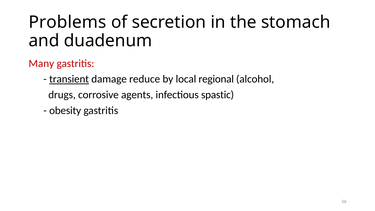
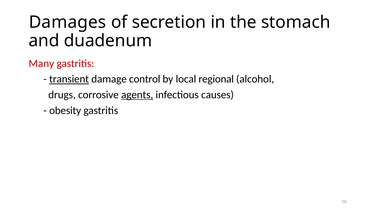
Problems: Problems -> Damages (67, 22)
reduce: reduce -> control (145, 79)
agents underline: none -> present (137, 95)
spastic: spastic -> causes (218, 95)
